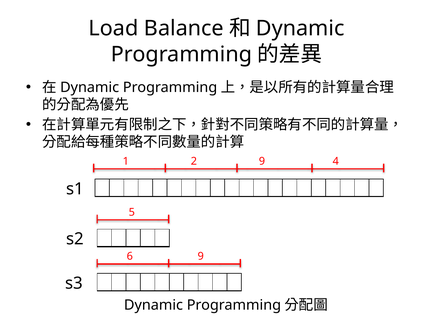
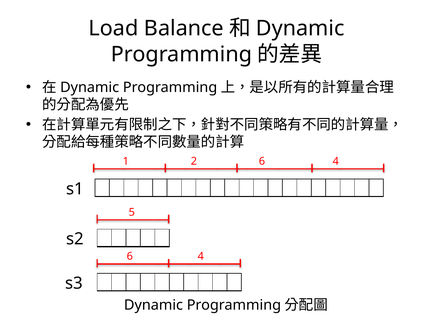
2 9: 9 -> 6 (262, 162)
9: 9 -> 4 (201, 257)
